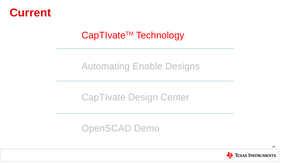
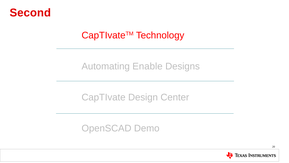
Current: Current -> Second (30, 13)
